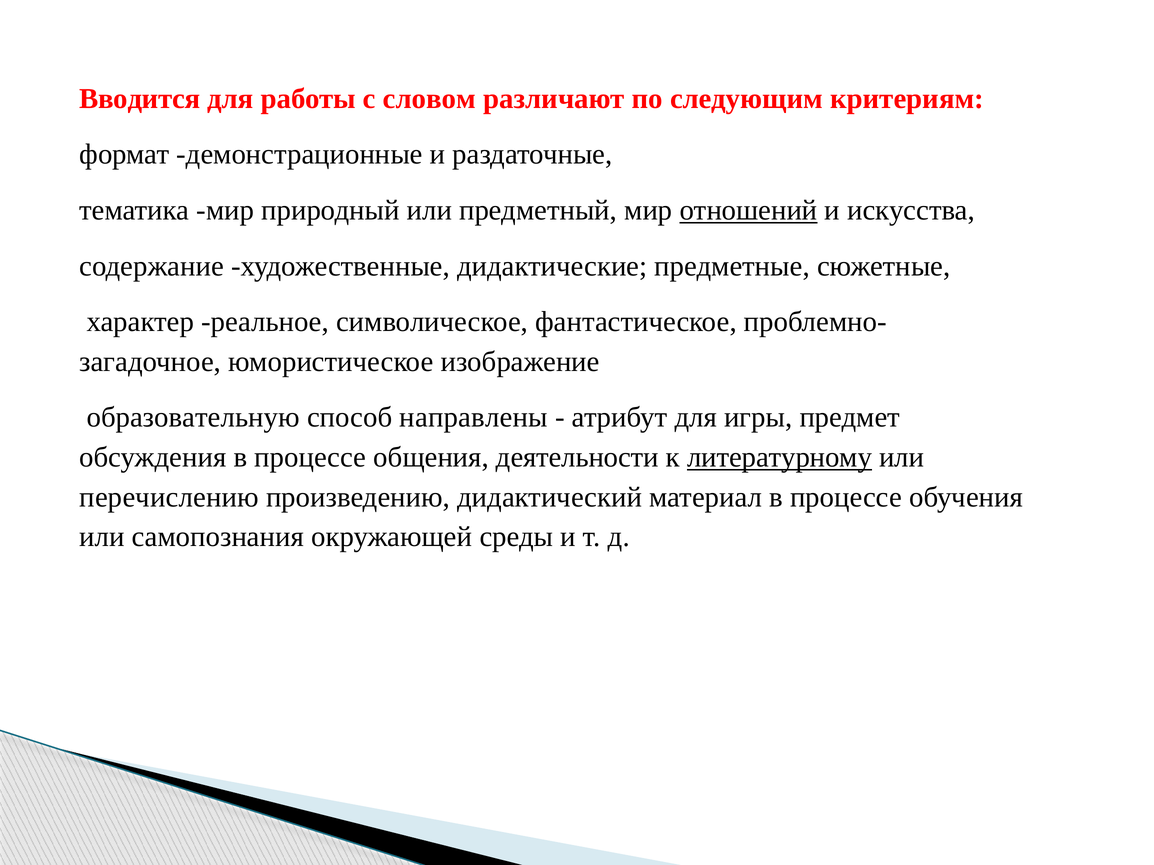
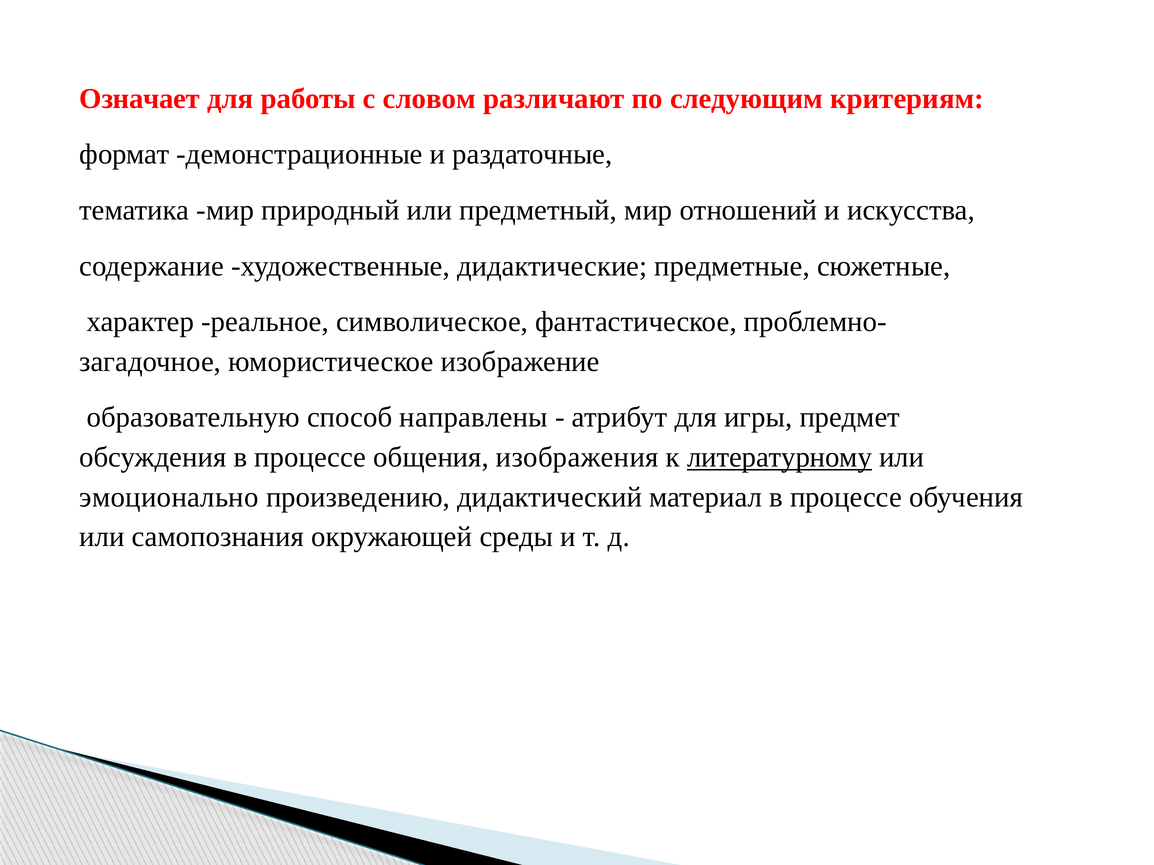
Вводится: Вводится -> Означает (140, 99)
отношений underline: present -> none (748, 210)
деятельности: деятельности -> изображения (577, 457)
перечислению: перечислению -> эмоционально (169, 497)
